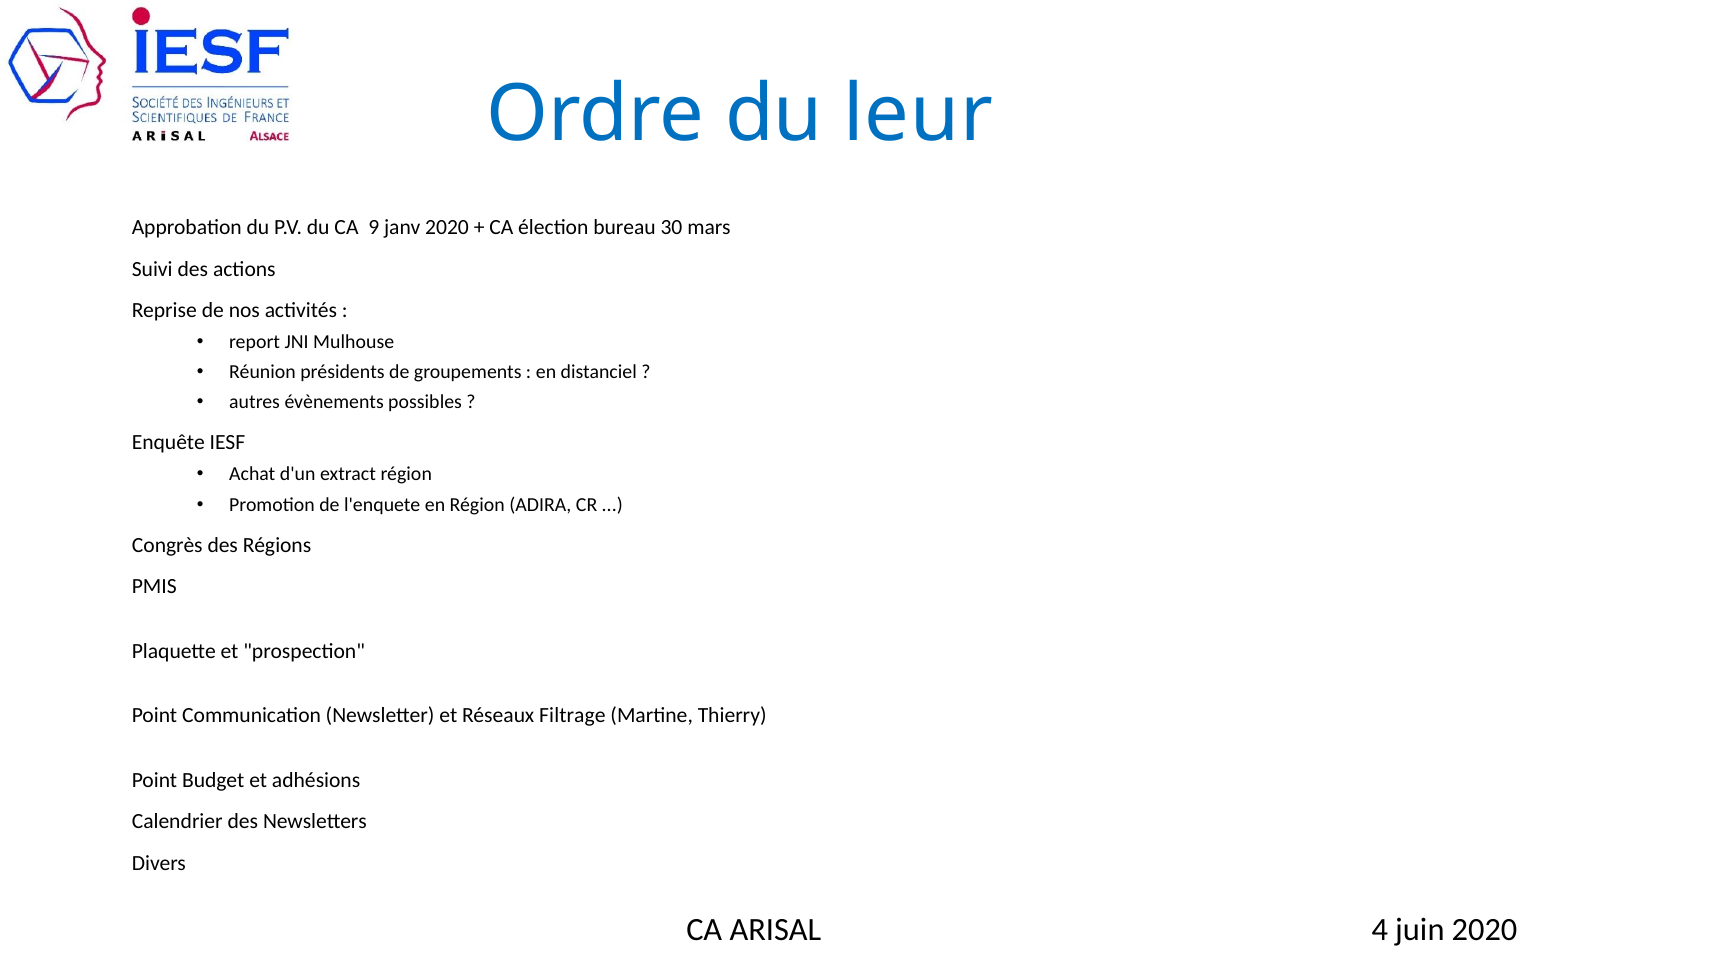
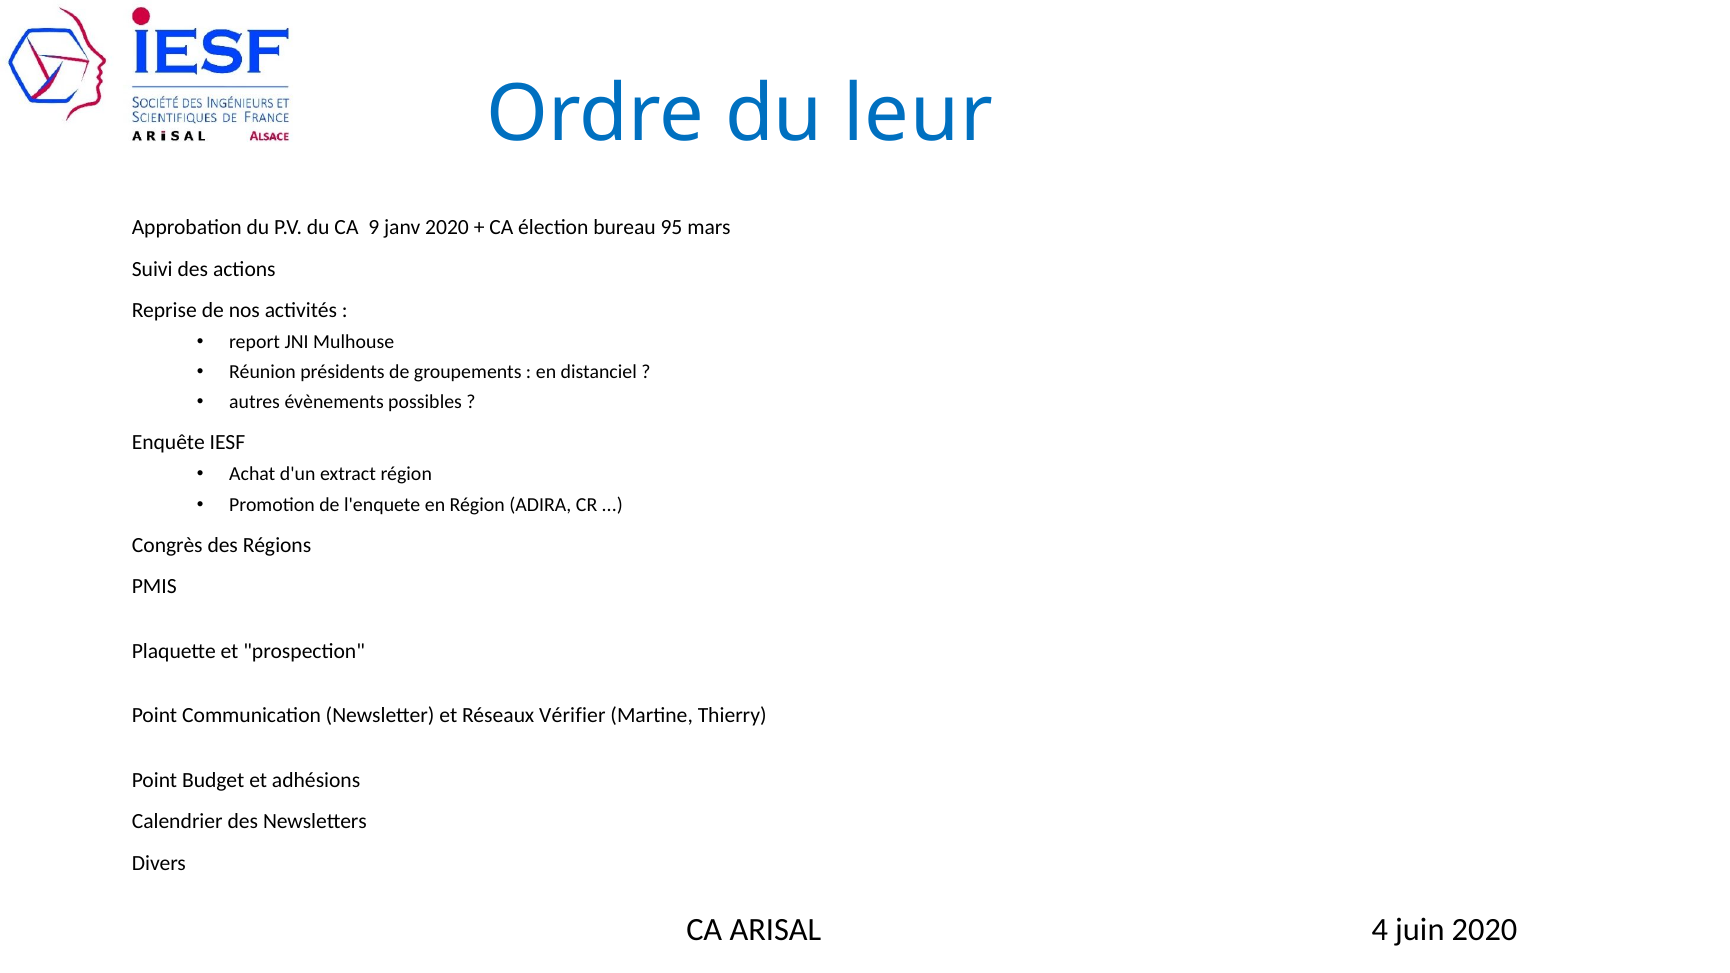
30: 30 -> 95 (672, 228)
Filtrage: Filtrage -> Vérifier (572, 716)
